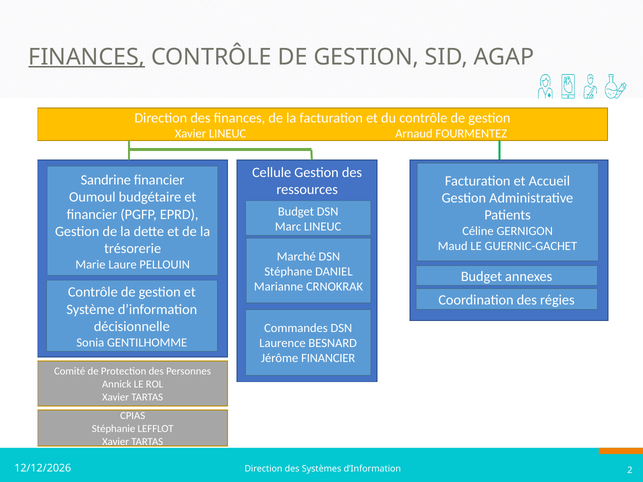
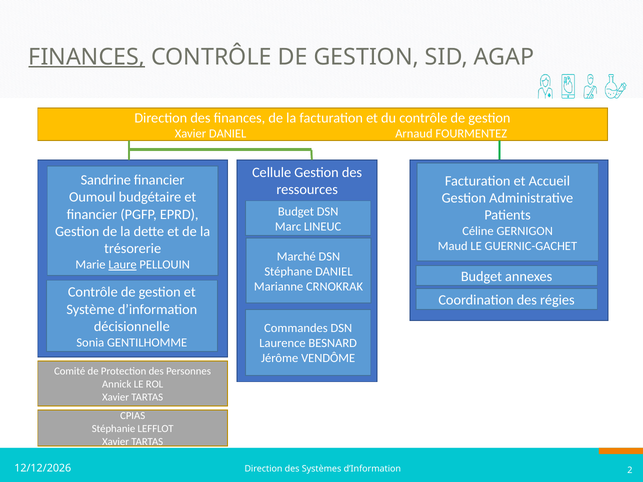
Xavier LINEUC: LINEUC -> DANIEL (228, 134)
Laure underline: none -> present (123, 265)
Jérôme FINANCIER: FINANCIER -> VENDÔME (328, 359)
